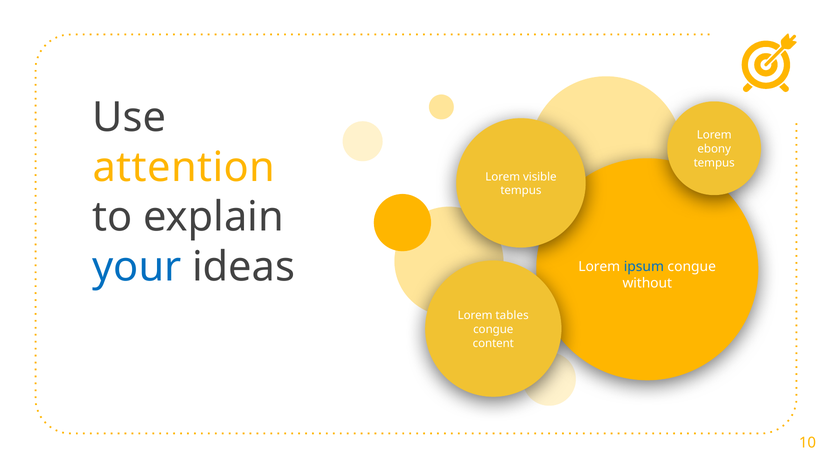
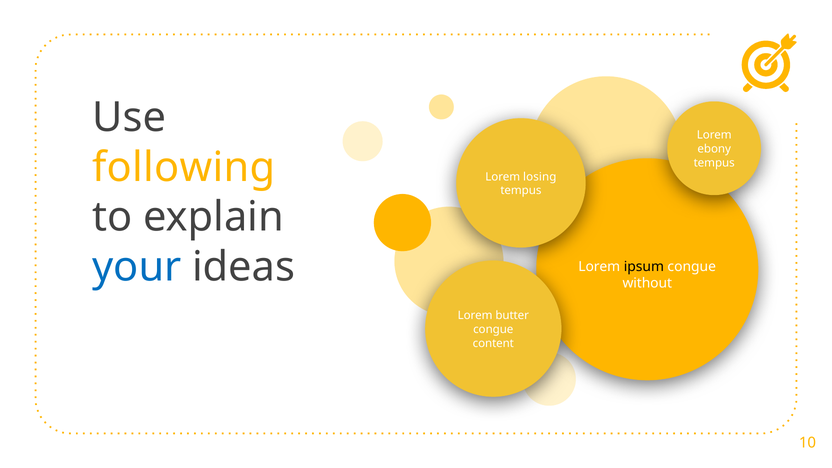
attention: attention -> following (184, 167)
visible: visible -> losing (540, 177)
ipsum colour: blue -> black (644, 266)
tables: tables -> butter (512, 315)
